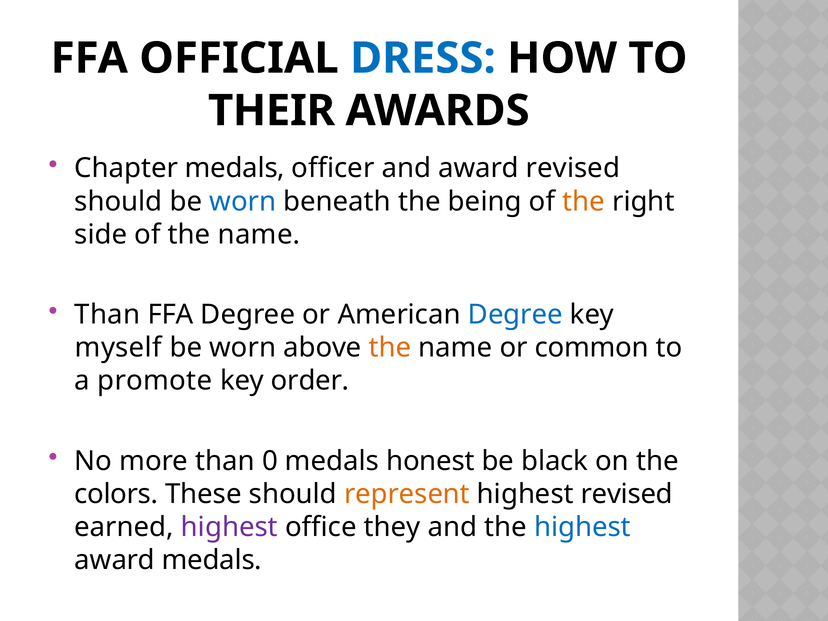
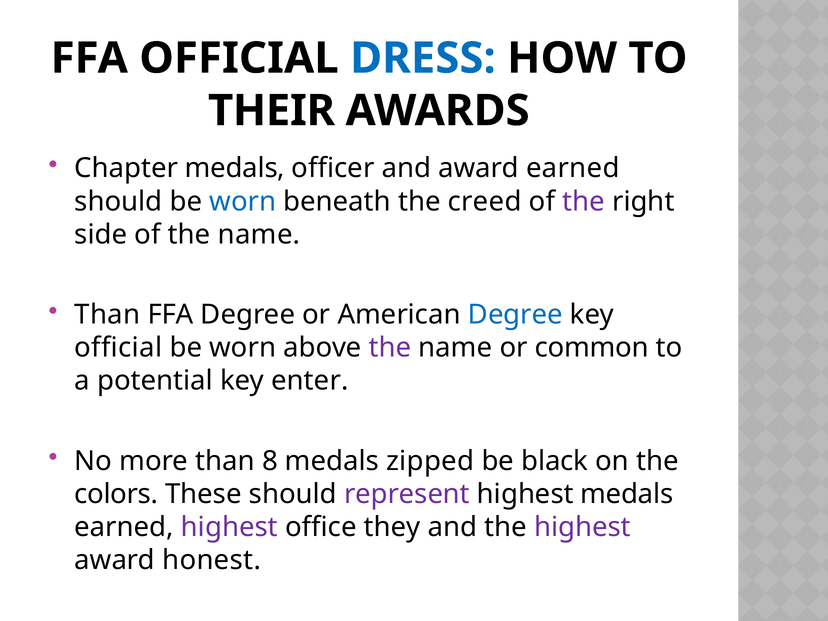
award revised: revised -> earned (573, 168)
being: being -> creed (485, 201)
the colour: orange -> purple (584, 201)
myself: myself -> official (118, 348)
the colour: orange -> purple (390, 348)
promote: promote -> potential (155, 381)
order: order -> enter (310, 381)
0: 0 -> 8 (270, 461)
honest: honest -> zipped (430, 461)
represent colour: orange -> purple (407, 494)
highest revised: revised -> medals (627, 494)
highest colour: blue -> purple (582, 527)
award medals: medals -> honest (212, 560)
